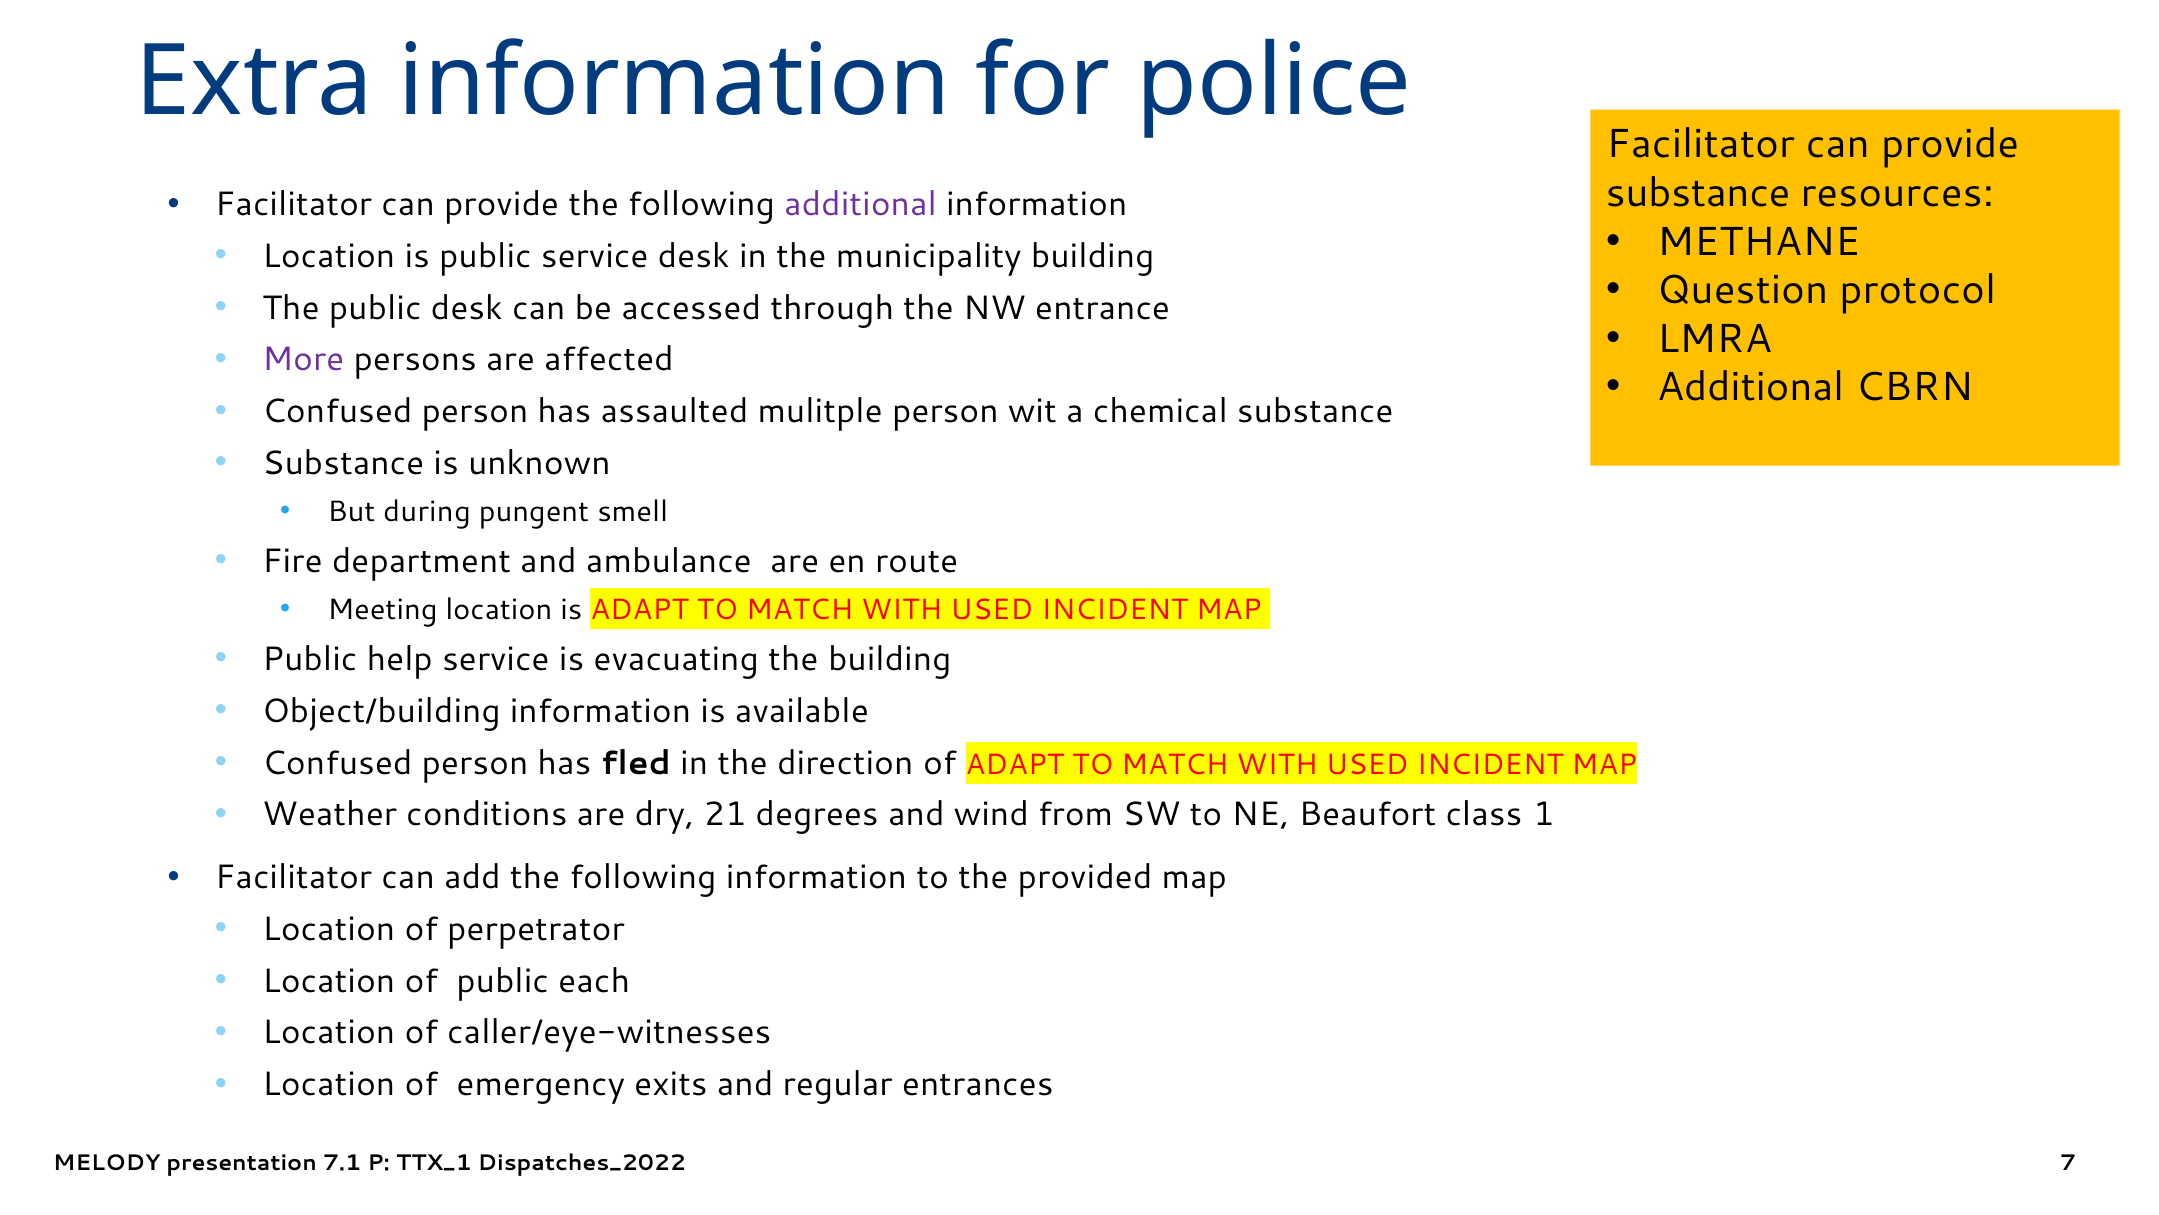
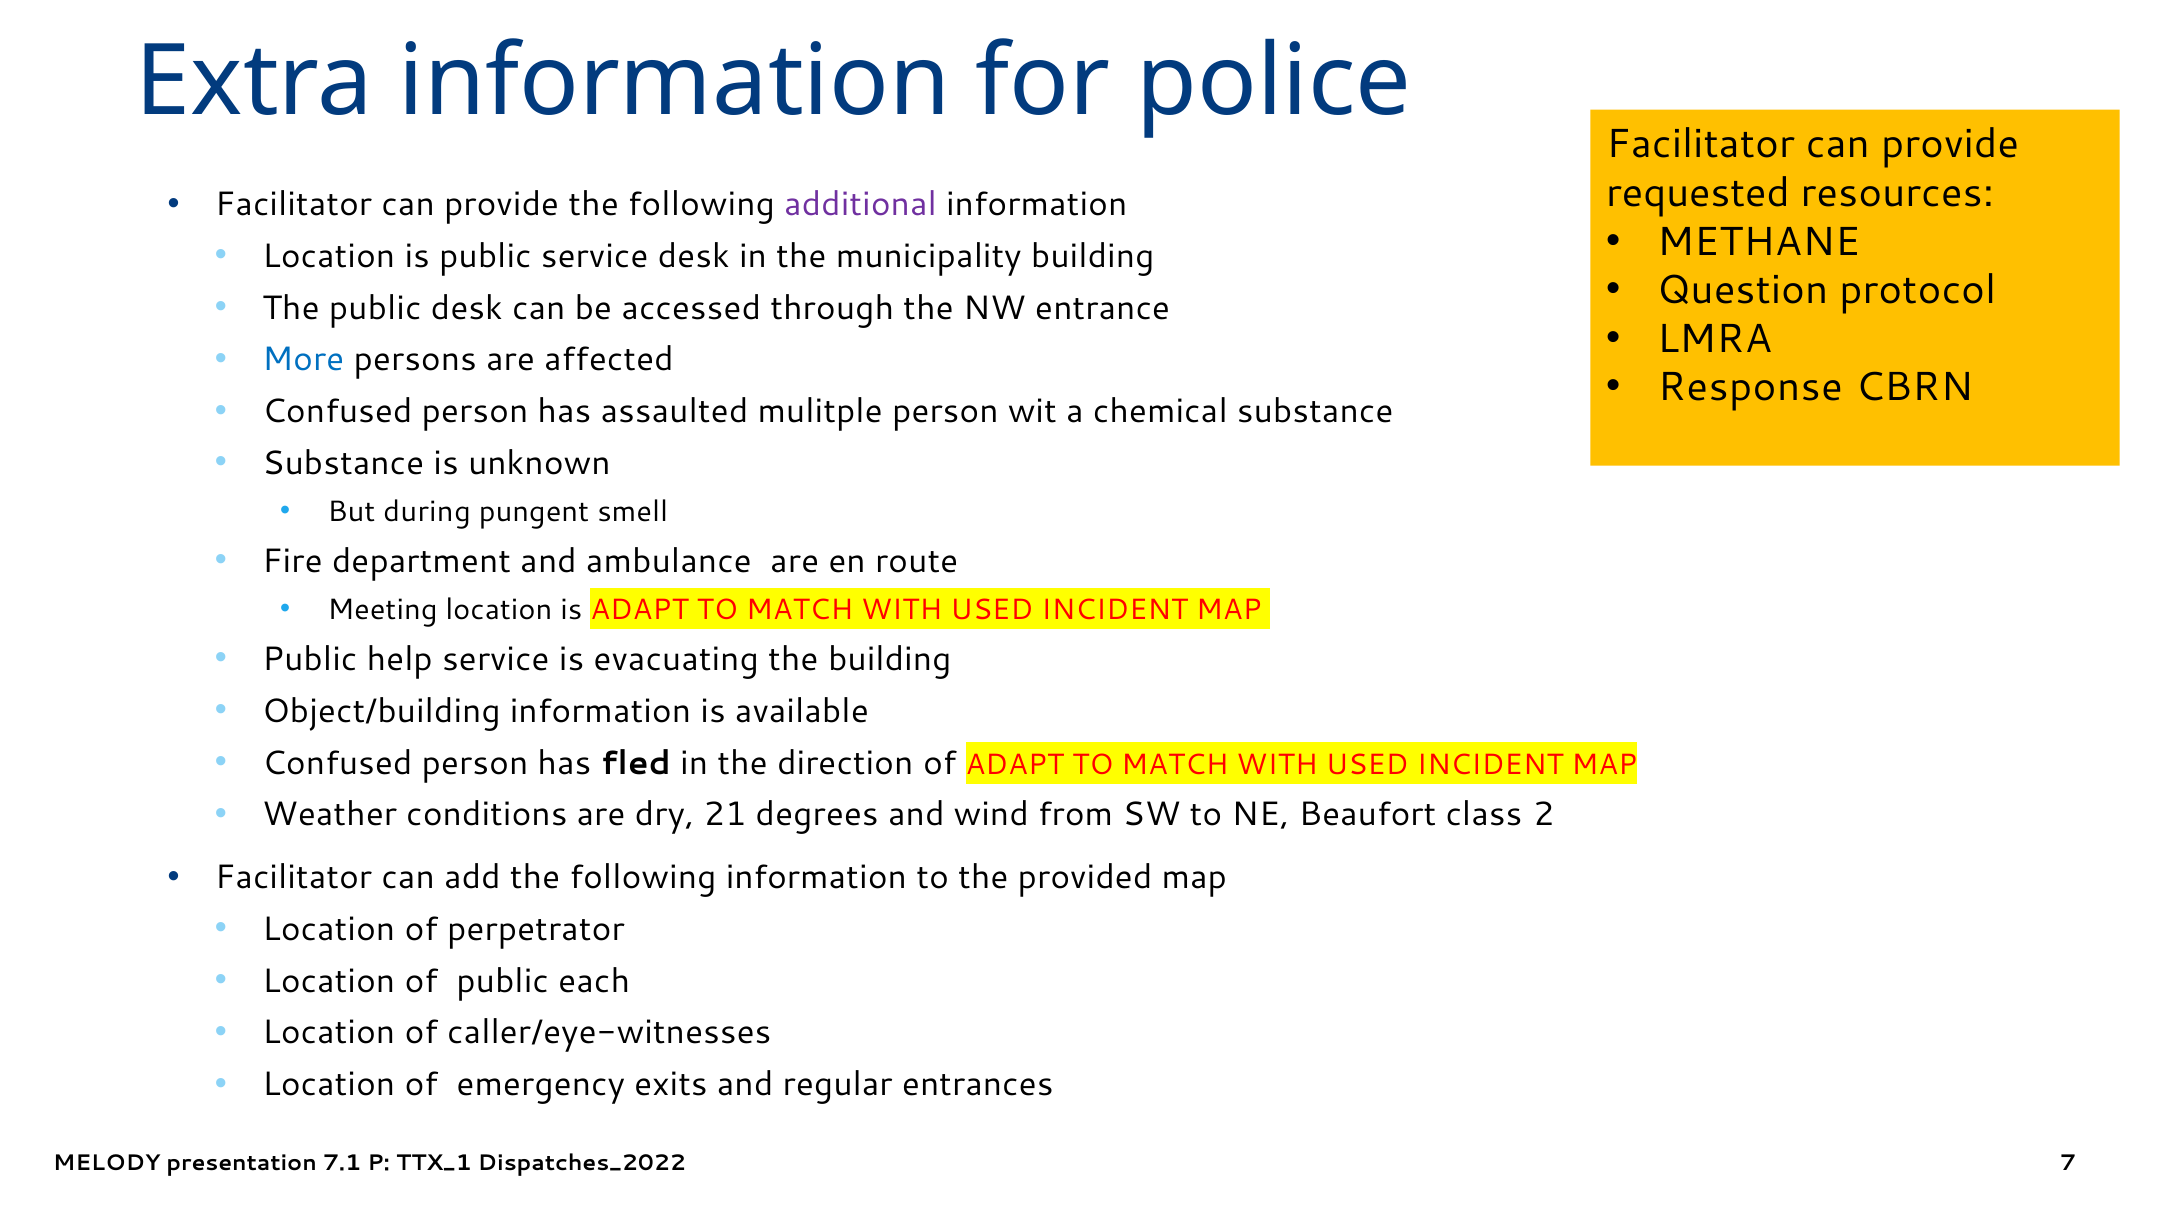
substance: substance -> requested (1698, 193)
More colour: purple -> blue (303, 360)
Additional: Additional -> Response (1750, 387)
1: 1 -> 2 (1544, 814)
